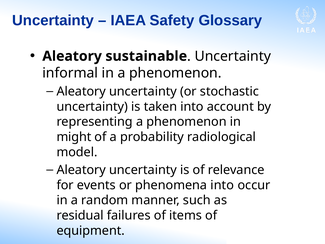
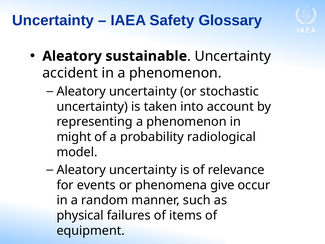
informal: informal -> accident (70, 73)
phenomena into: into -> give (222, 185)
residual: residual -> physical (80, 215)
